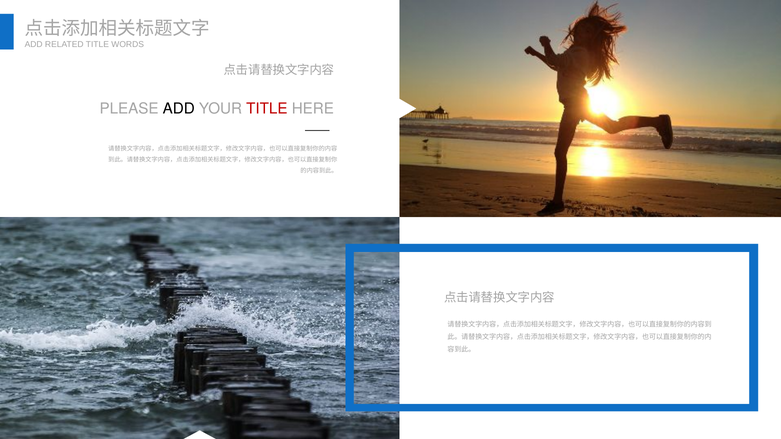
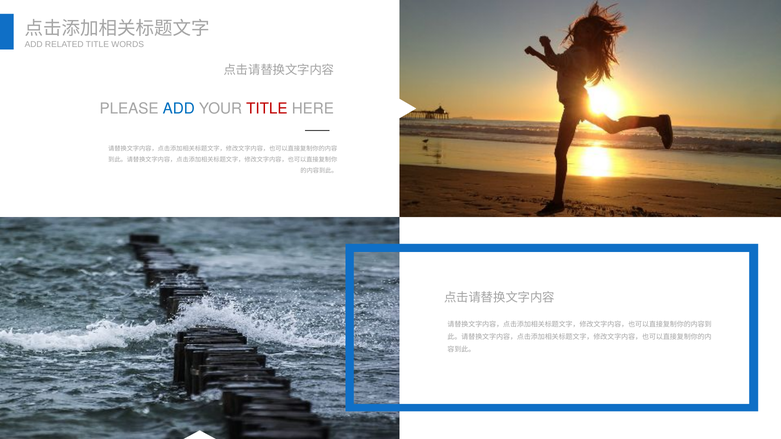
ADD colour: black -> blue (179, 109)
